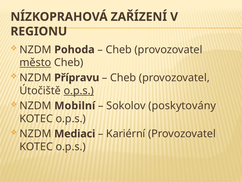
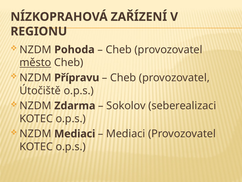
o.p.s underline: present -> none (79, 90)
Mobilní: Mobilní -> Zdarma (75, 105)
poskytovány: poskytovány -> seberealizaci (182, 105)
Kariérní: Kariérní -> Mediaci (126, 133)
